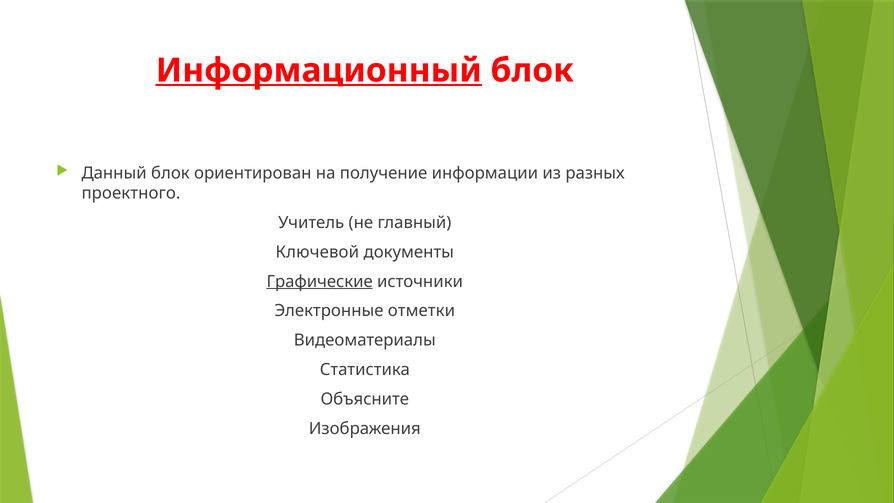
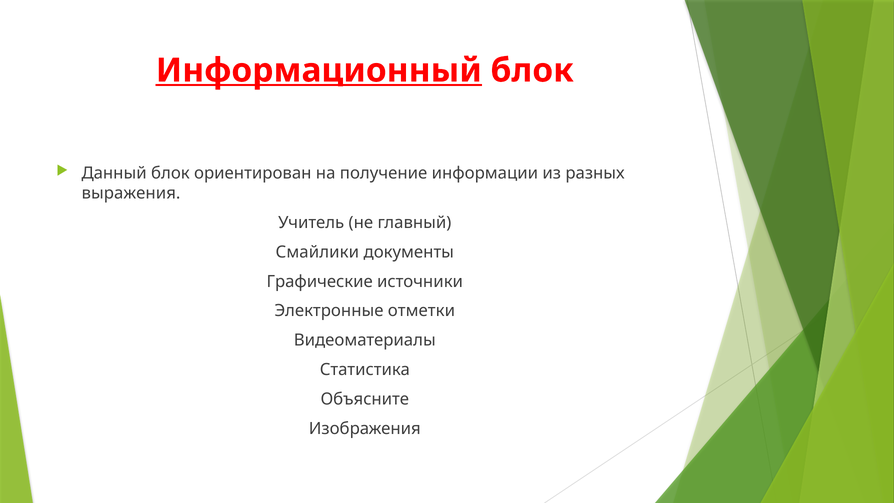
проектного: проектного -> выражения (131, 193)
Ключевой: Ключевой -> Смайлики (317, 252)
Графические underline: present -> none (320, 281)
